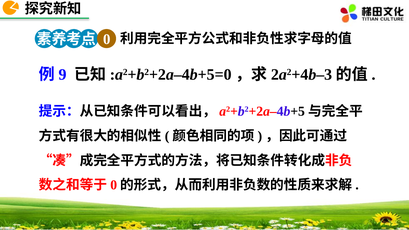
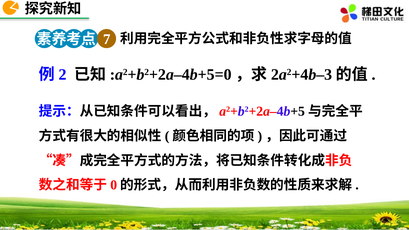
0: 0 -> 7 (107, 39)
9: 9 -> 2 (62, 75)
